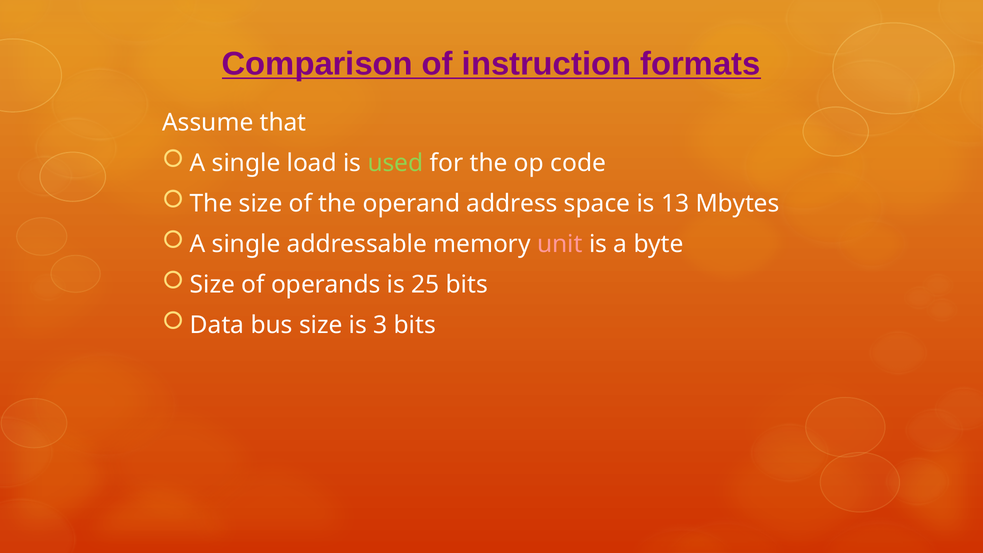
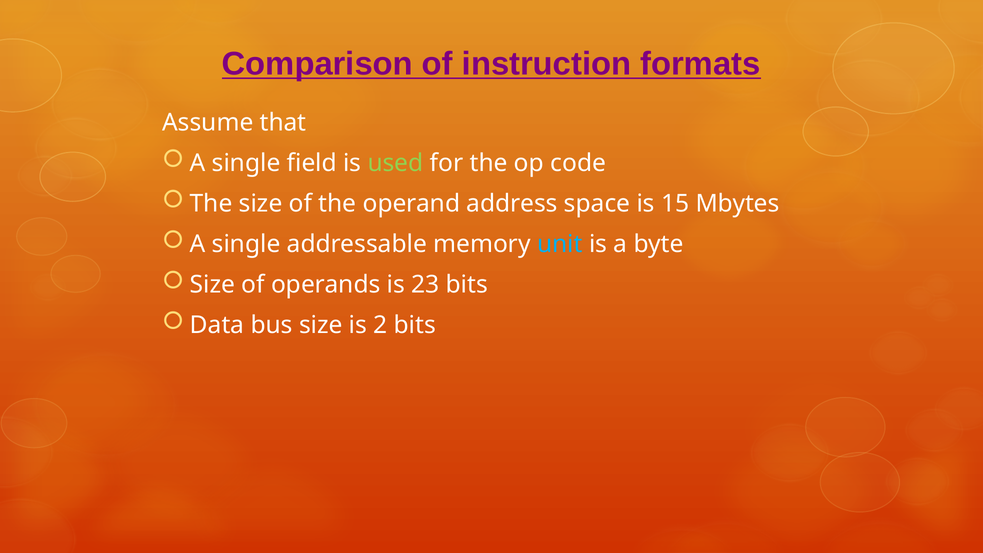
load: load -> field (312, 163)
13: 13 -> 15 (675, 204)
unit colour: pink -> light blue (560, 244)
25: 25 -> 23 (425, 285)
3: 3 -> 2 (380, 325)
